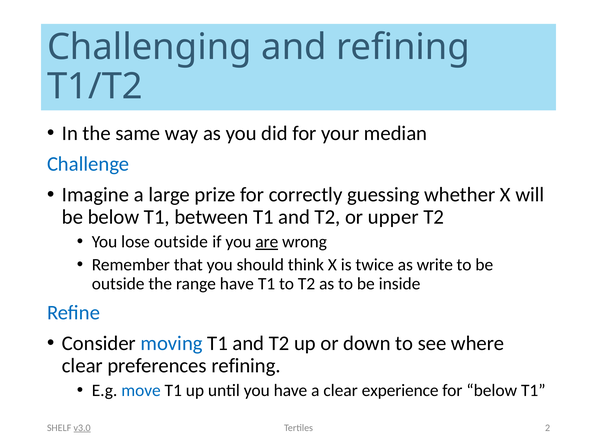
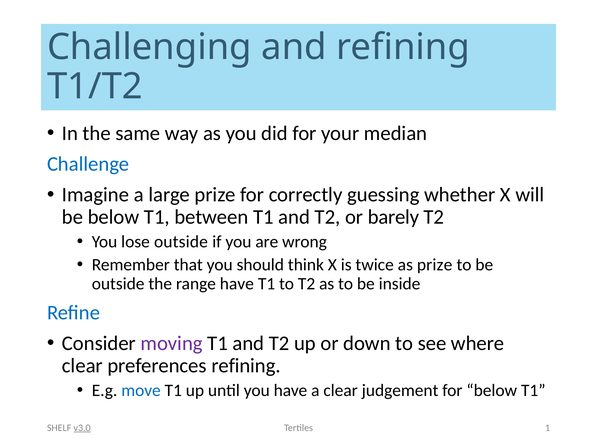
upper: upper -> barely (393, 217)
are underline: present -> none (267, 242)
as write: write -> prize (435, 265)
moving colour: blue -> purple (172, 343)
experience: experience -> judgement (400, 390)
2: 2 -> 1 (548, 427)
